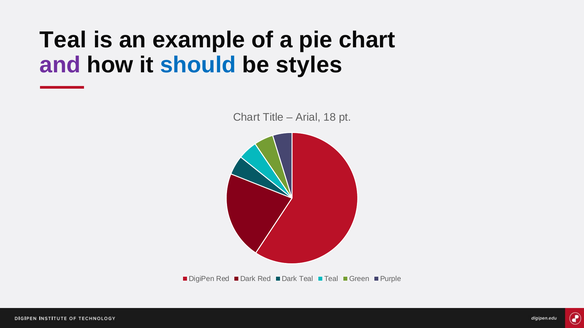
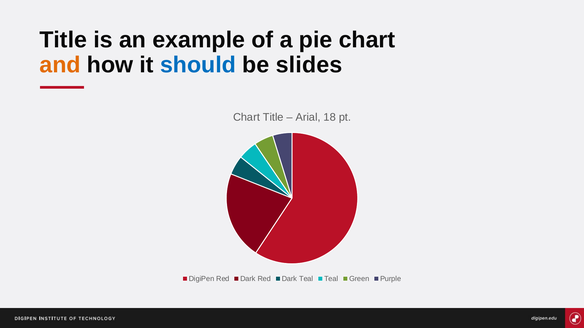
Teal: Teal -> Title (63, 40)
and colour: purple -> orange (60, 65)
styles: styles -> slides (309, 65)
